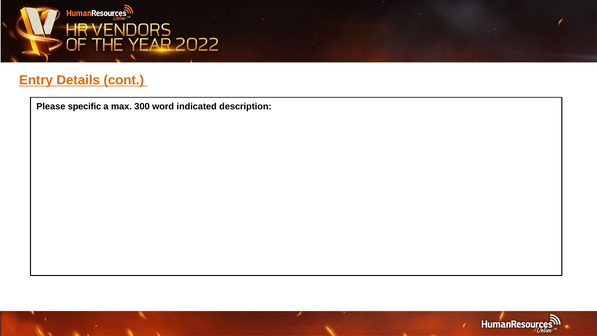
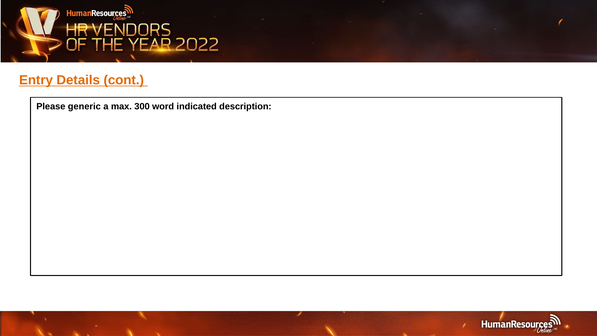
specific: specific -> generic (84, 106)
